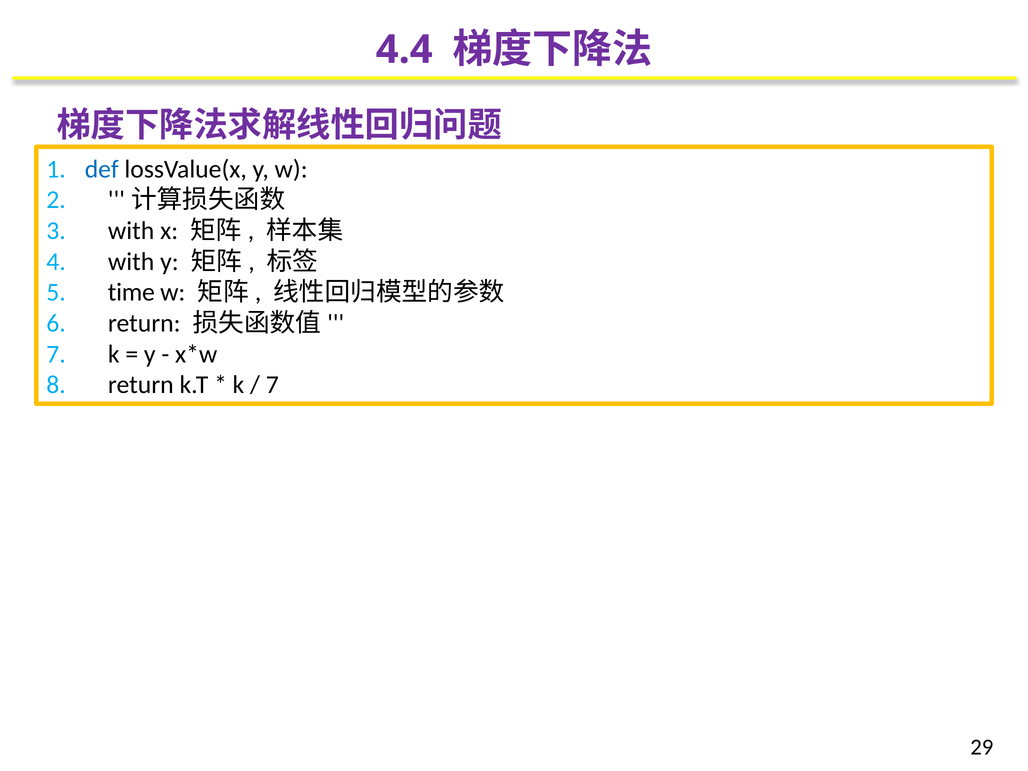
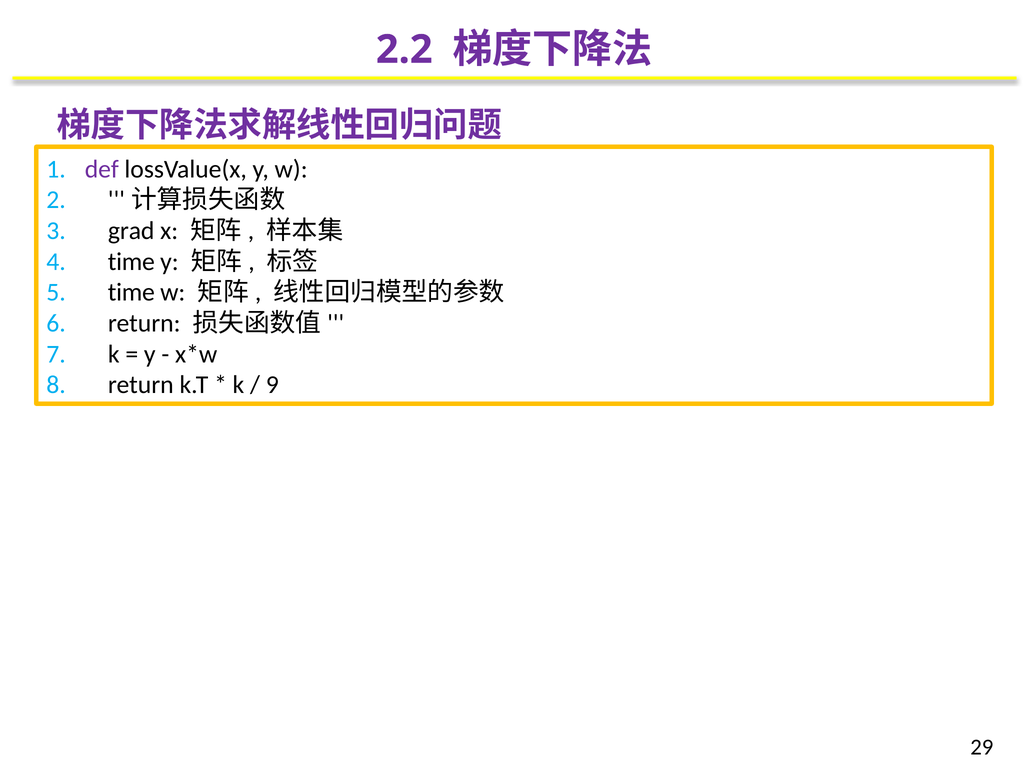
4.4: 4.4 -> 2.2 (404, 50)
def colour: blue -> purple (102, 169)
with: with -> grad (131, 231)
with: with -> time (131, 262)
7: 7 -> 9 (272, 385)
